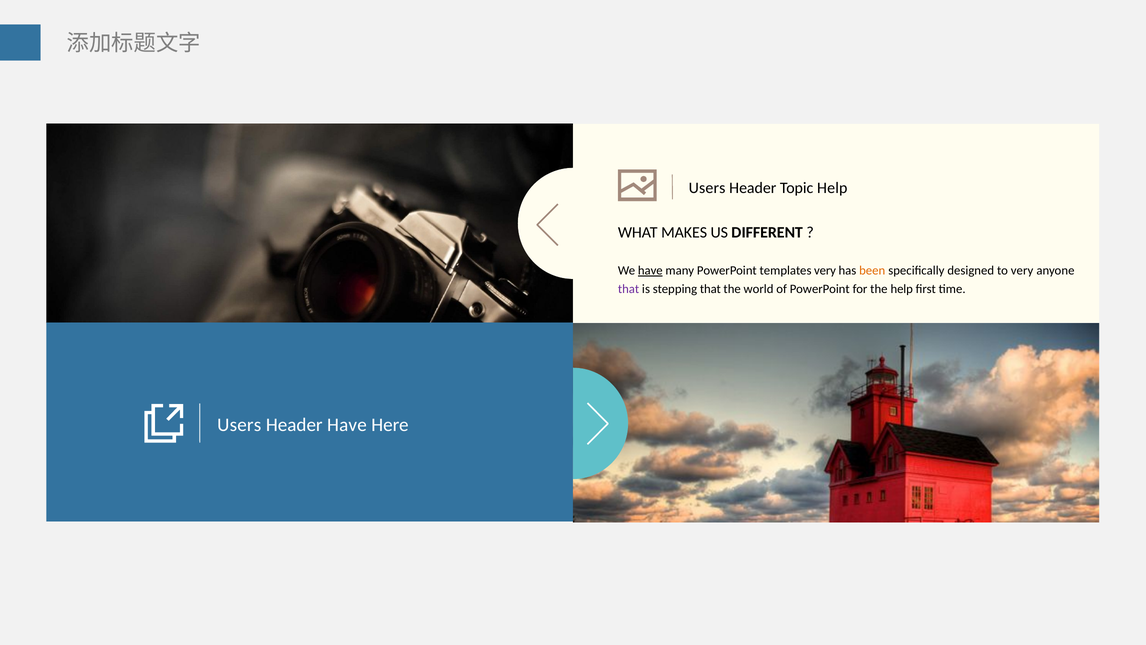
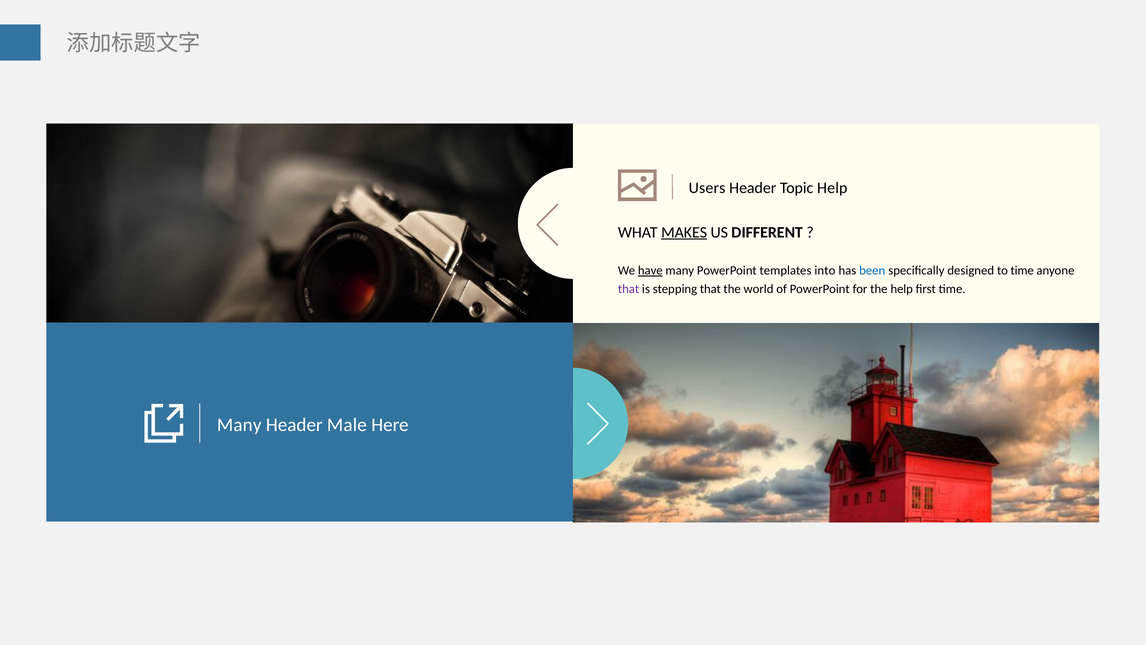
MAKES underline: none -> present (684, 232)
templates very: very -> into (825, 270)
been colour: orange -> blue (872, 270)
to very: very -> time (1022, 270)
Users: Users -> Many (239, 425)
Header Have: Have -> Male (347, 425)
